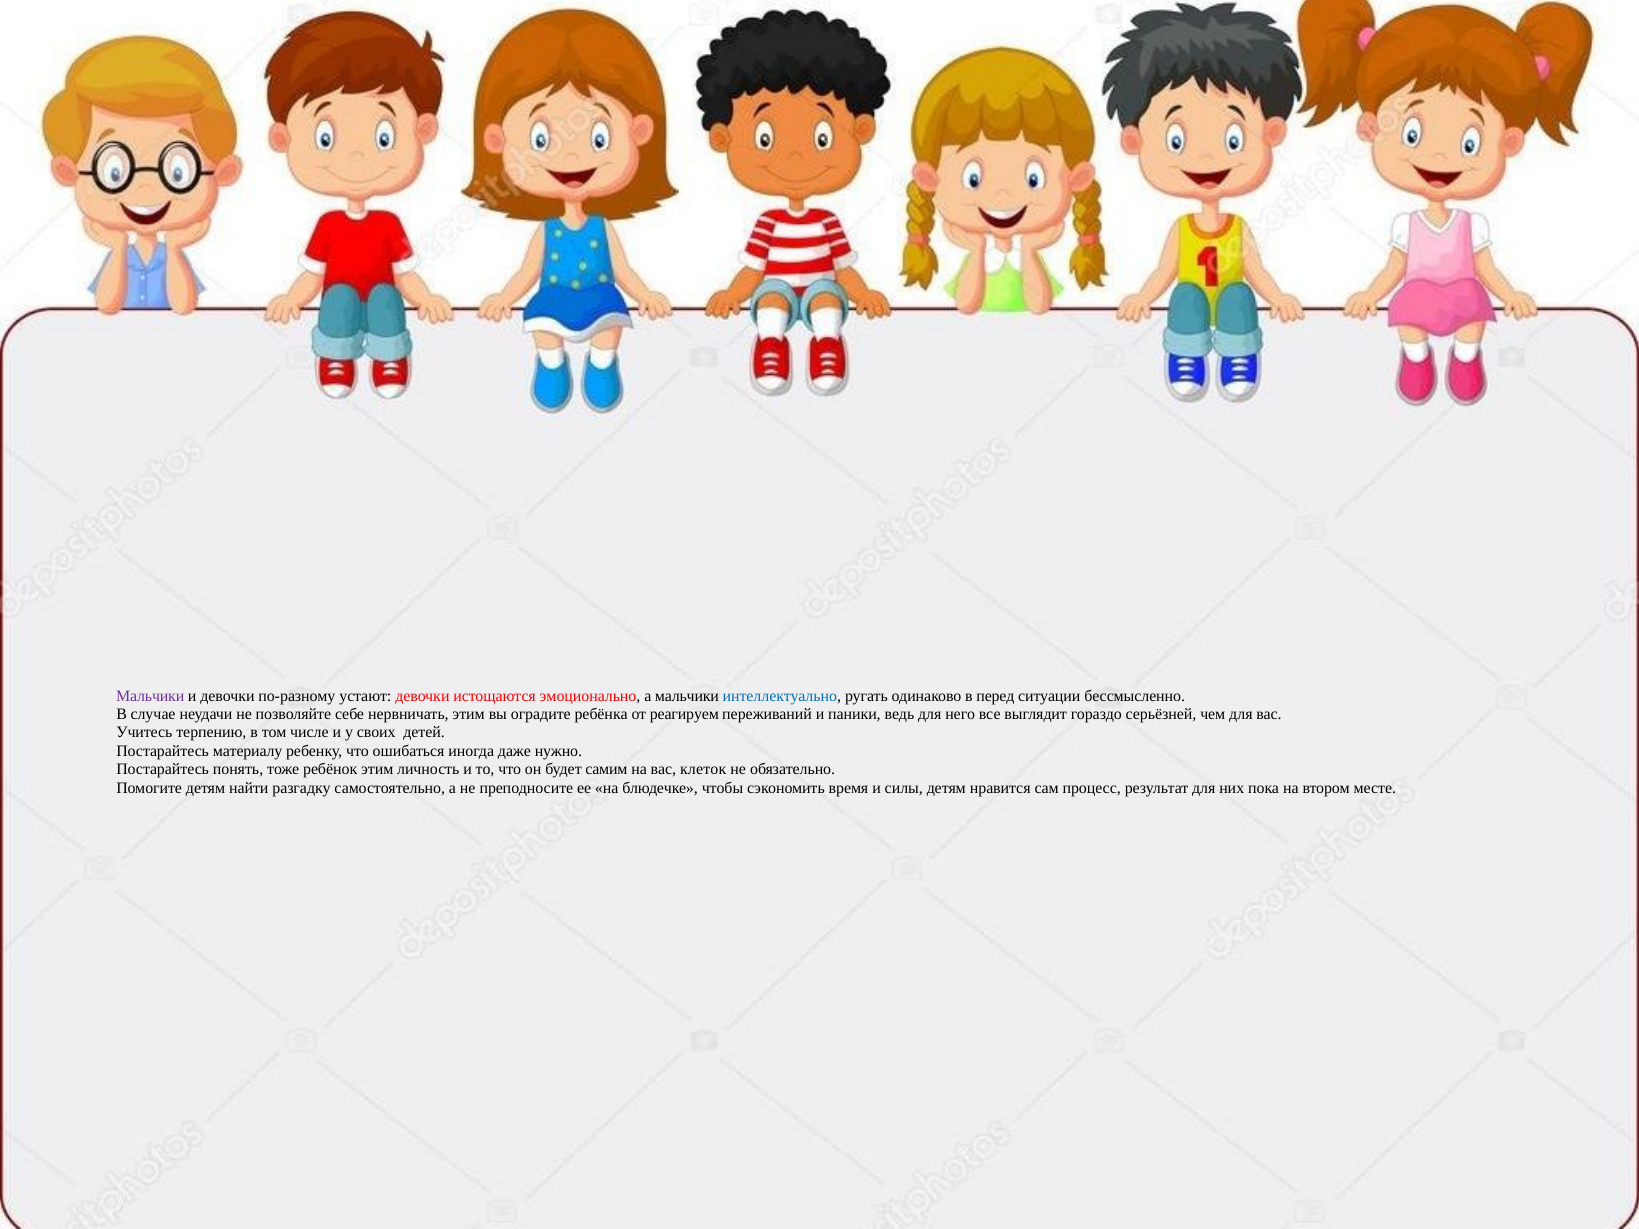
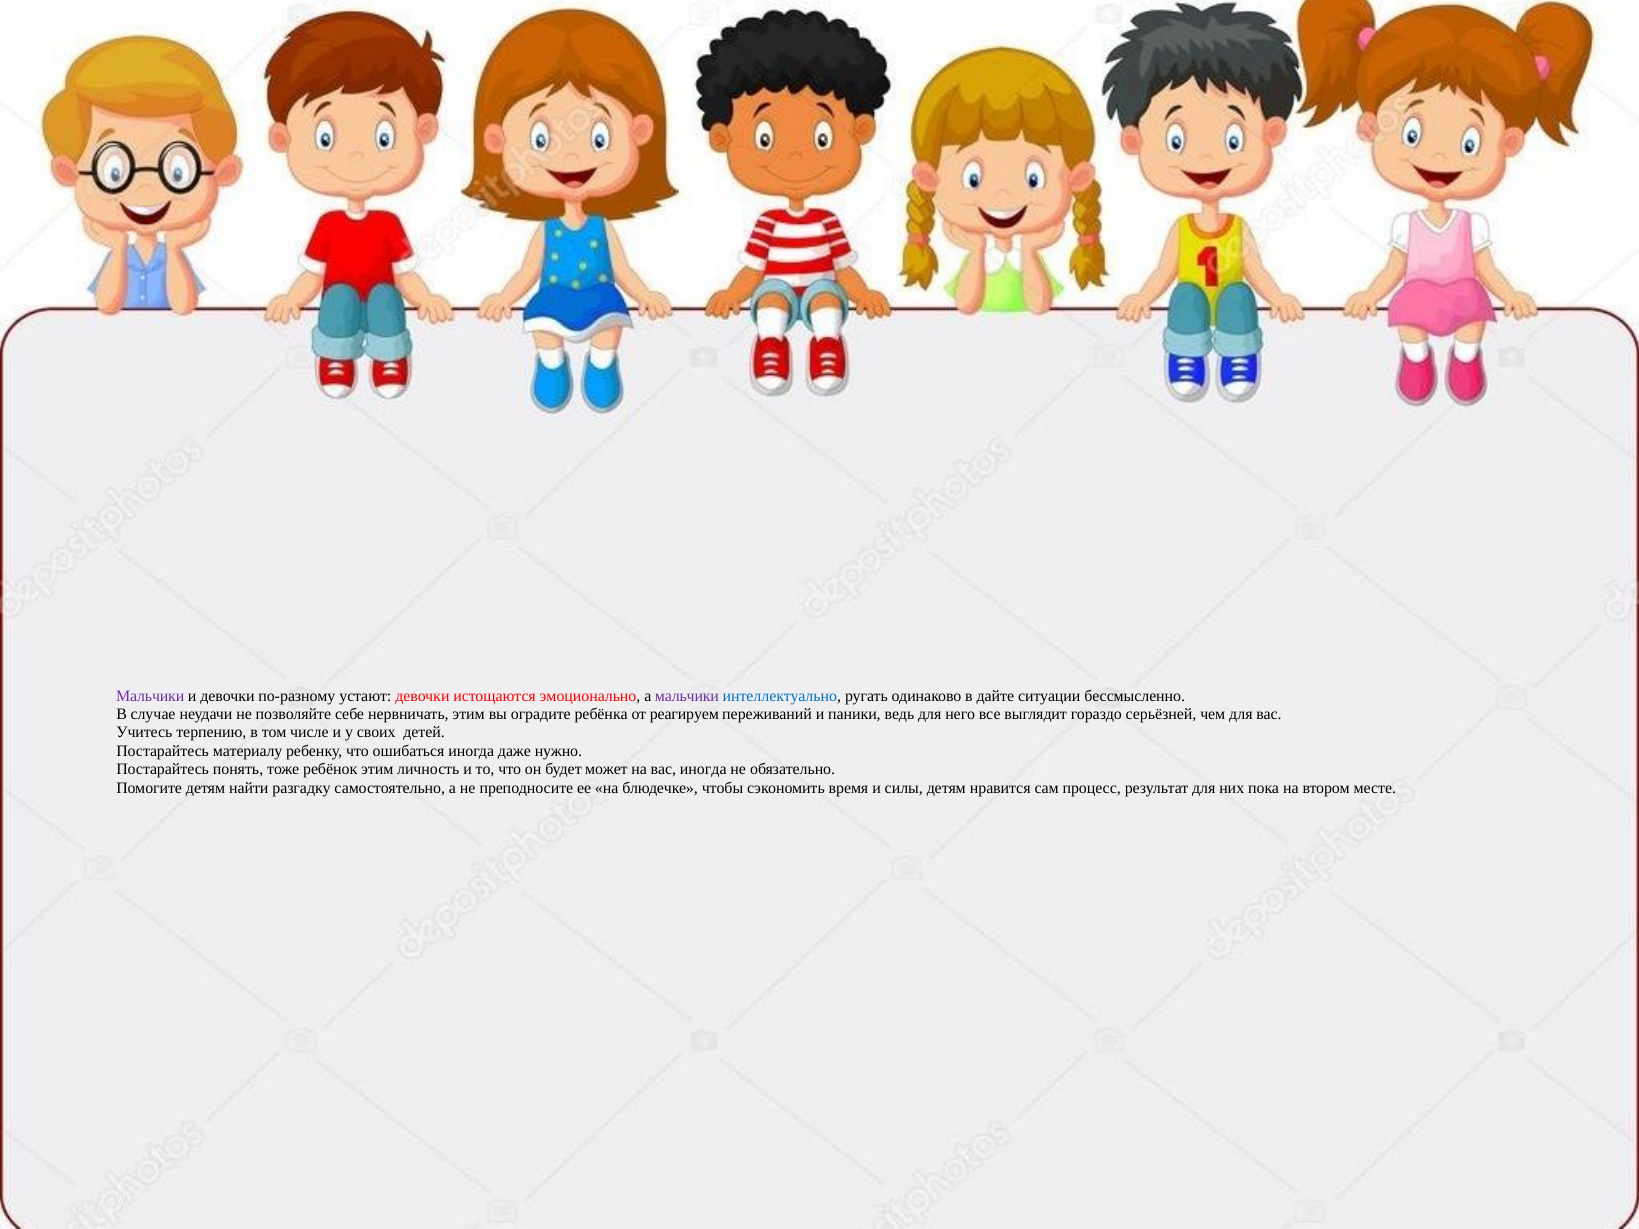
мальчики colour: black -> purple (687, 696)
перед: перед -> дайте (995, 696)
самим: самим -> может (606, 770)
вас клеток: клеток -> иногда (703, 770)
